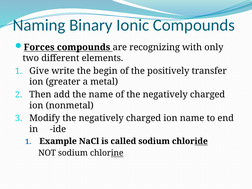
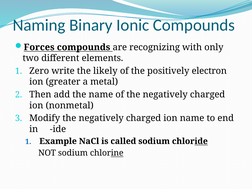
Give: Give -> Zero (39, 71)
begin: begin -> likely (105, 71)
transfer: transfer -> electron (209, 71)
